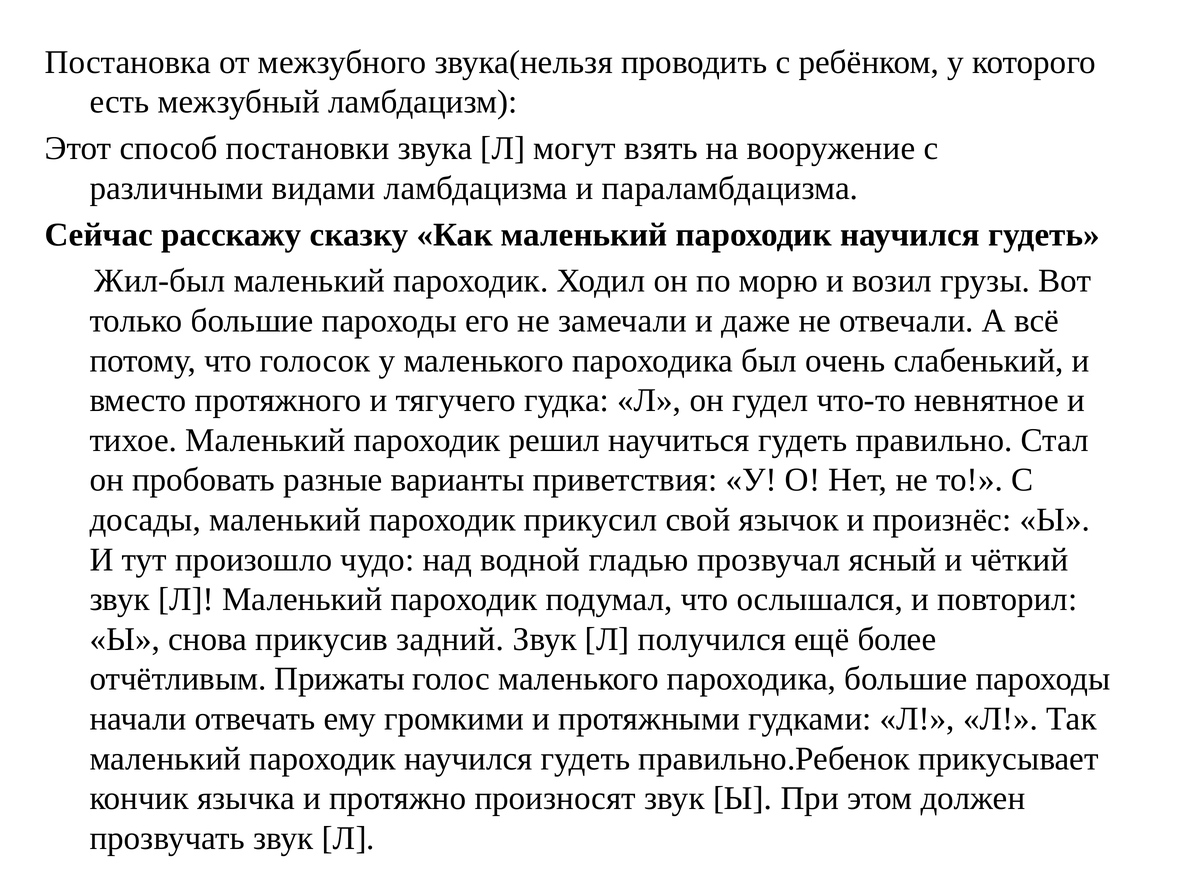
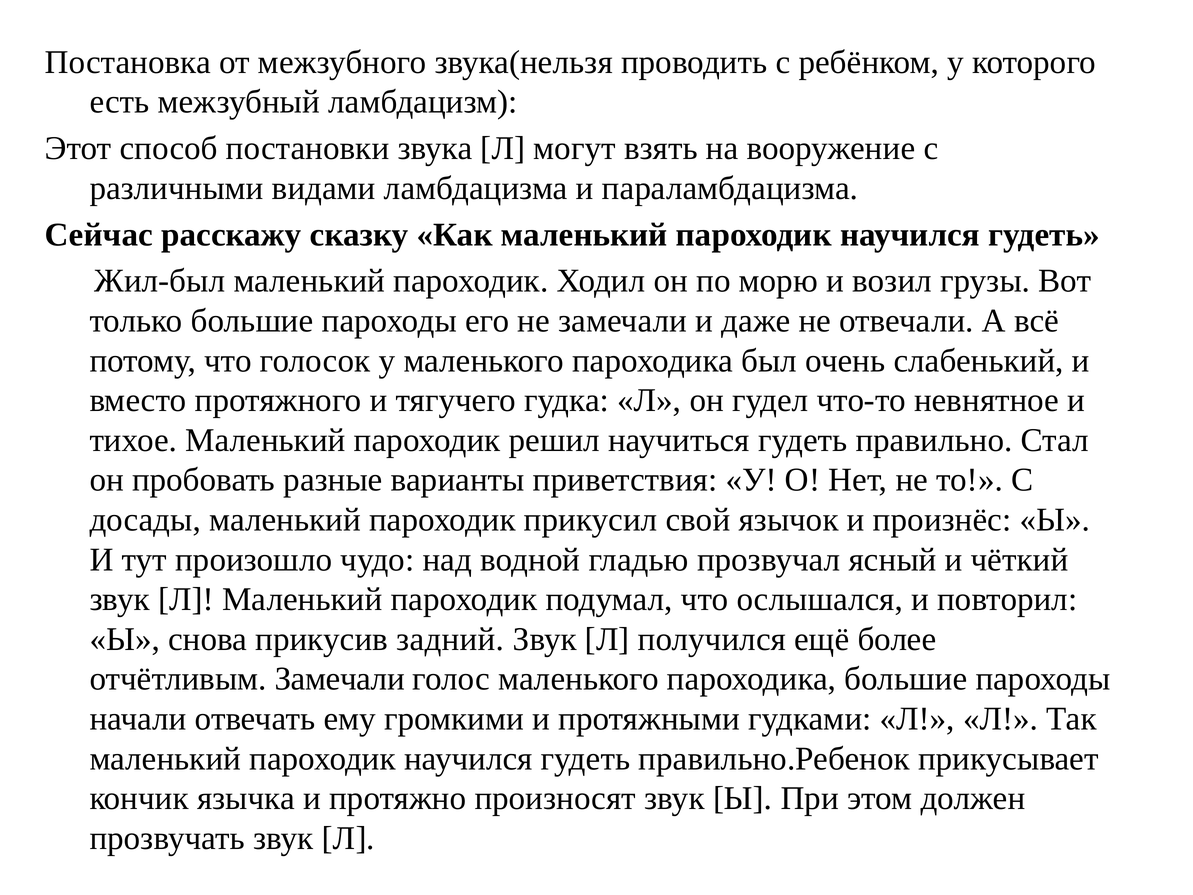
отчётливым Прижаты: Прижаты -> Замечали (340, 679)
